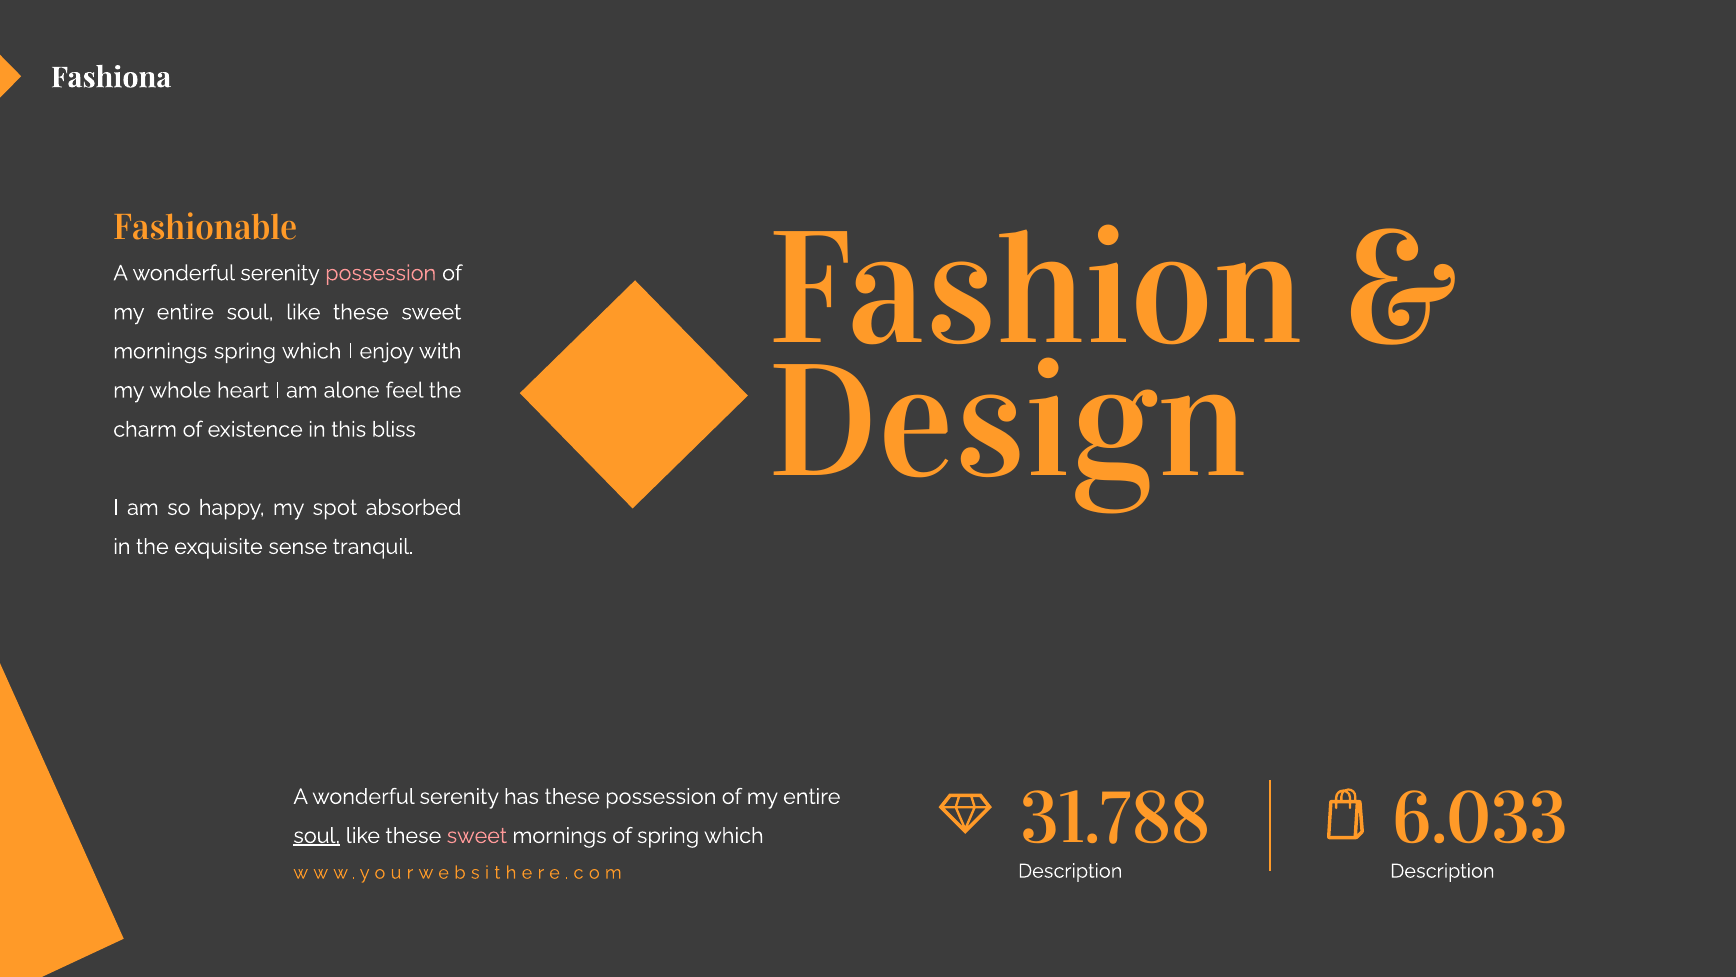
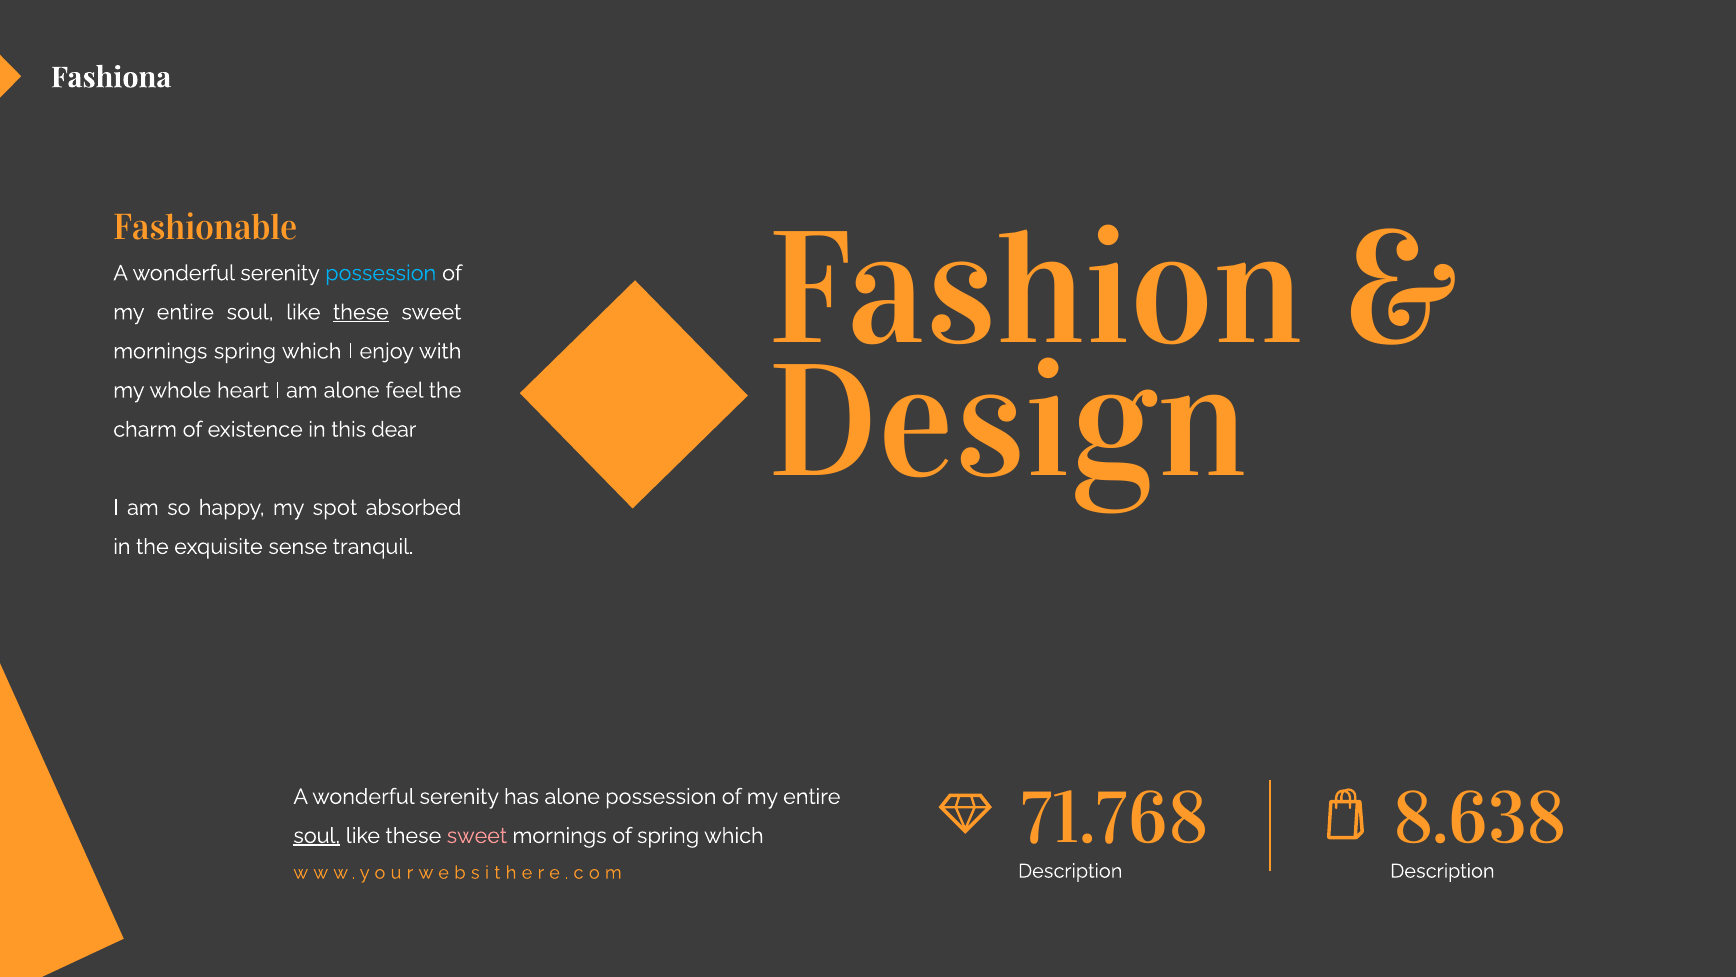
possession colour: pink -> light blue (381, 273)
these underline: none -> present (361, 312)
bliss: bliss -> dear (394, 429)
has these: these -> alone (572, 796)
31.788: 31.788 -> 71.768 (1115, 818)
6.033: 6.033 -> 8.638 (1480, 818)
